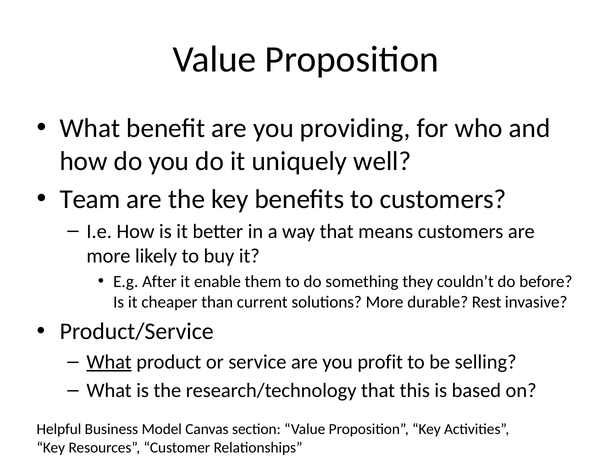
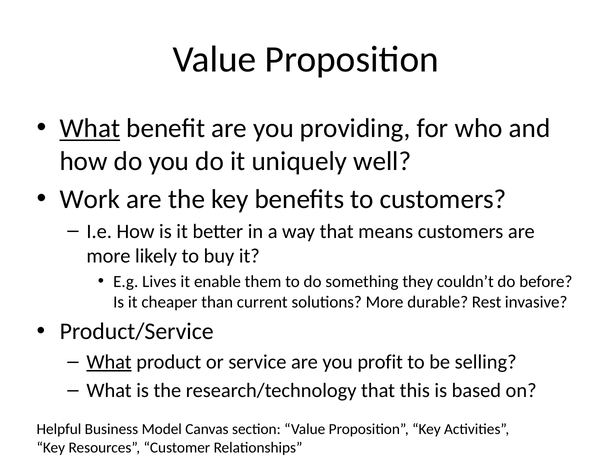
What underline: none -> present (90, 128)
Team: Team -> Work (90, 199)
After: After -> Lives (159, 281)
